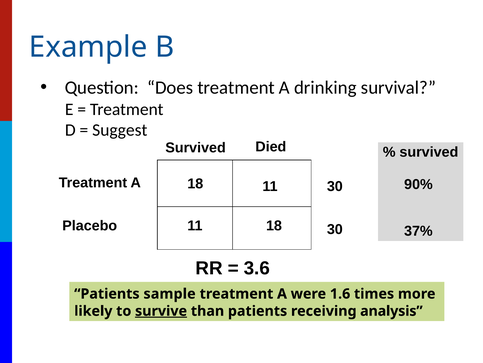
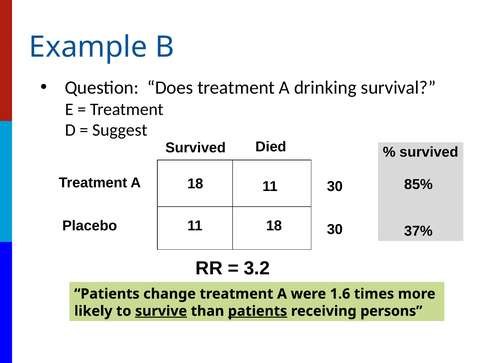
90%: 90% -> 85% (418, 184)
3.6: 3.6 -> 3.2 (257, 268)
sample: sample -> change (170, 293)
patients underline: none -> present (258, 310)
analysis: analysis -> persons (391, 310)
